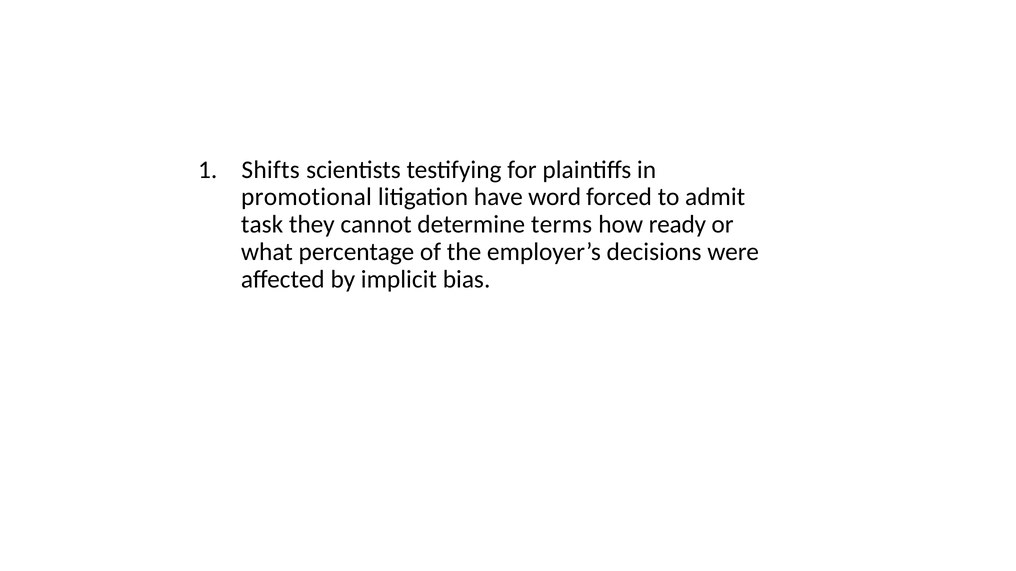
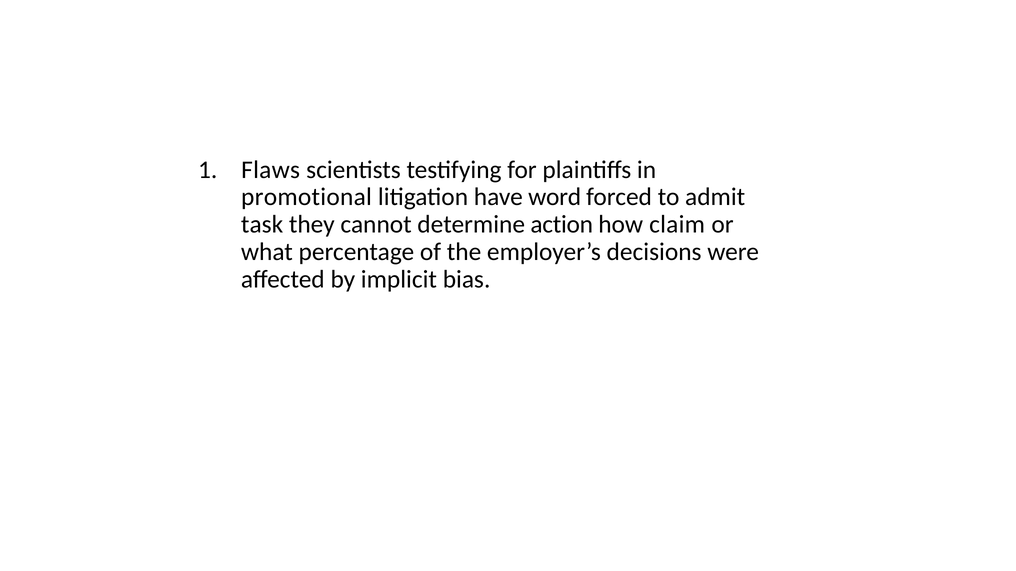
Shifts: Shifts -> Flaws (271, 170)
terms: terms -> action (562, 225)
ready: ready -> claim (677, 225)
